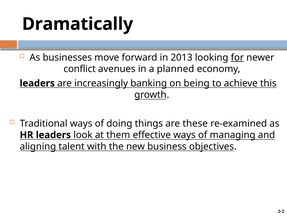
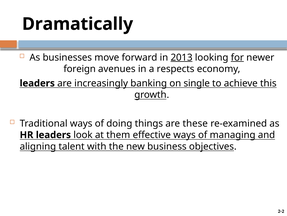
2013 underline: none -> present (182, 57)
conflict: conflict -> foreign (80, 69)
planned: planned -> respects (176, 69)
being: being -> single (197, 83)
